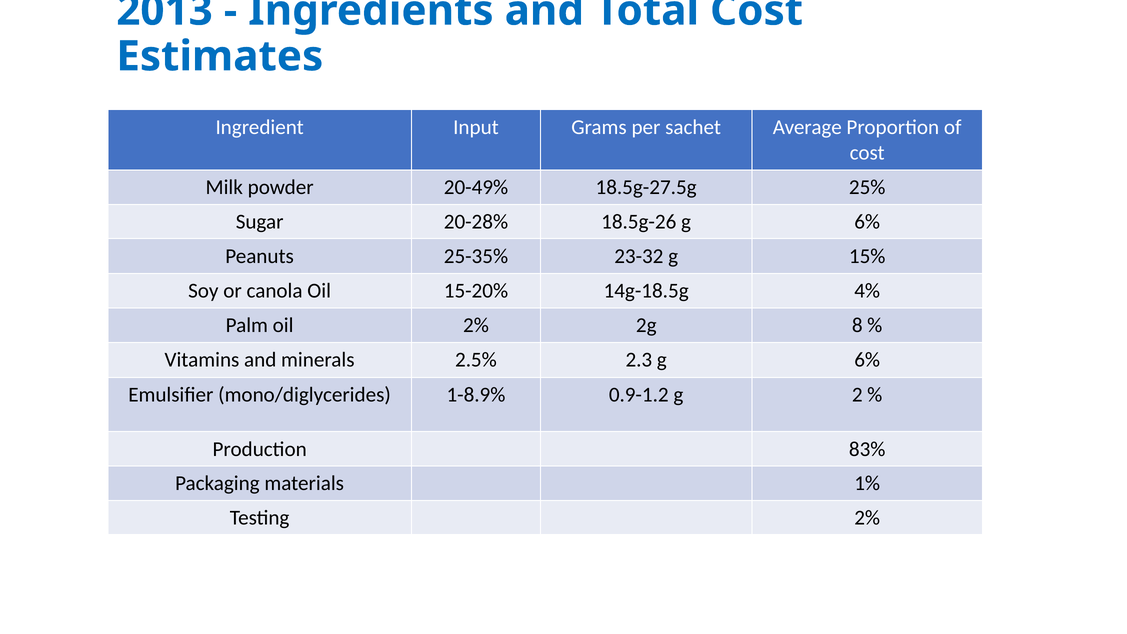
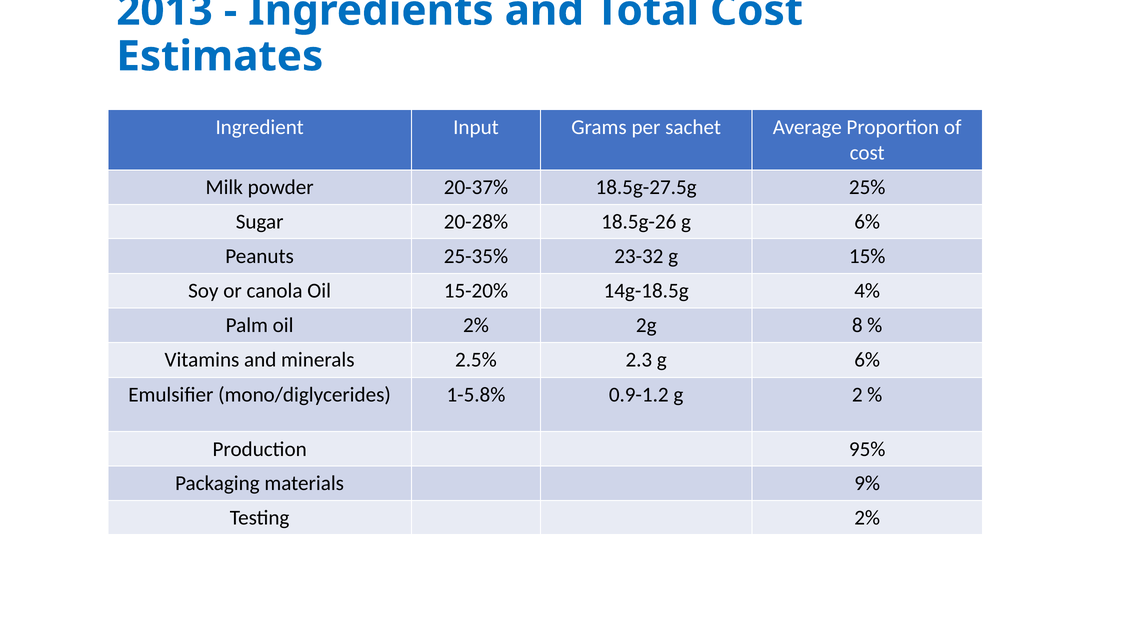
20-49%: 20-49% -> 20-37% (476, 187)
1-8.9%: 1-8.9% -> 1-5.8% (476, 395)
83%: 83% -> 95% (867, 449)
1%: 1% -> 9% (867, 483)
